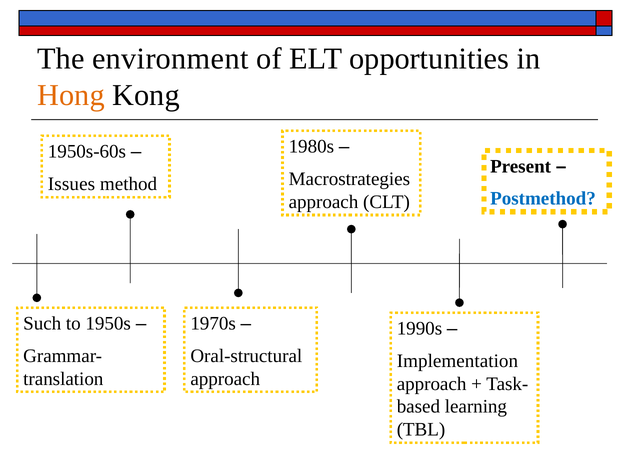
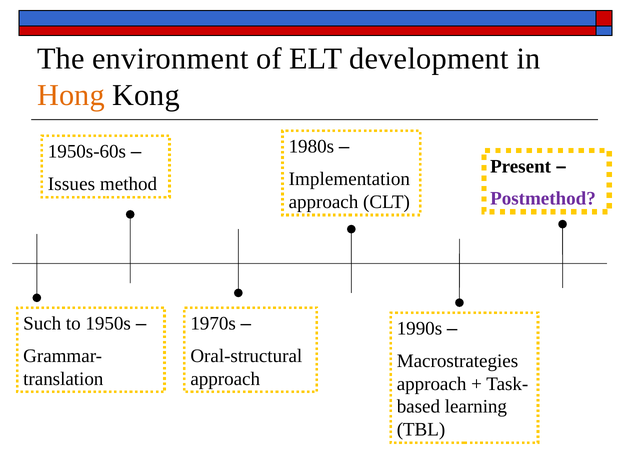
opportunities: opportunities -> development (429, 59)
Macrostrategies: Macrostrategies -> Implementation (349, 179)
Postmethod colour: blue -> purple (543, 199)
Implementation: Implementation -> Macrostrategies (457, 361)
